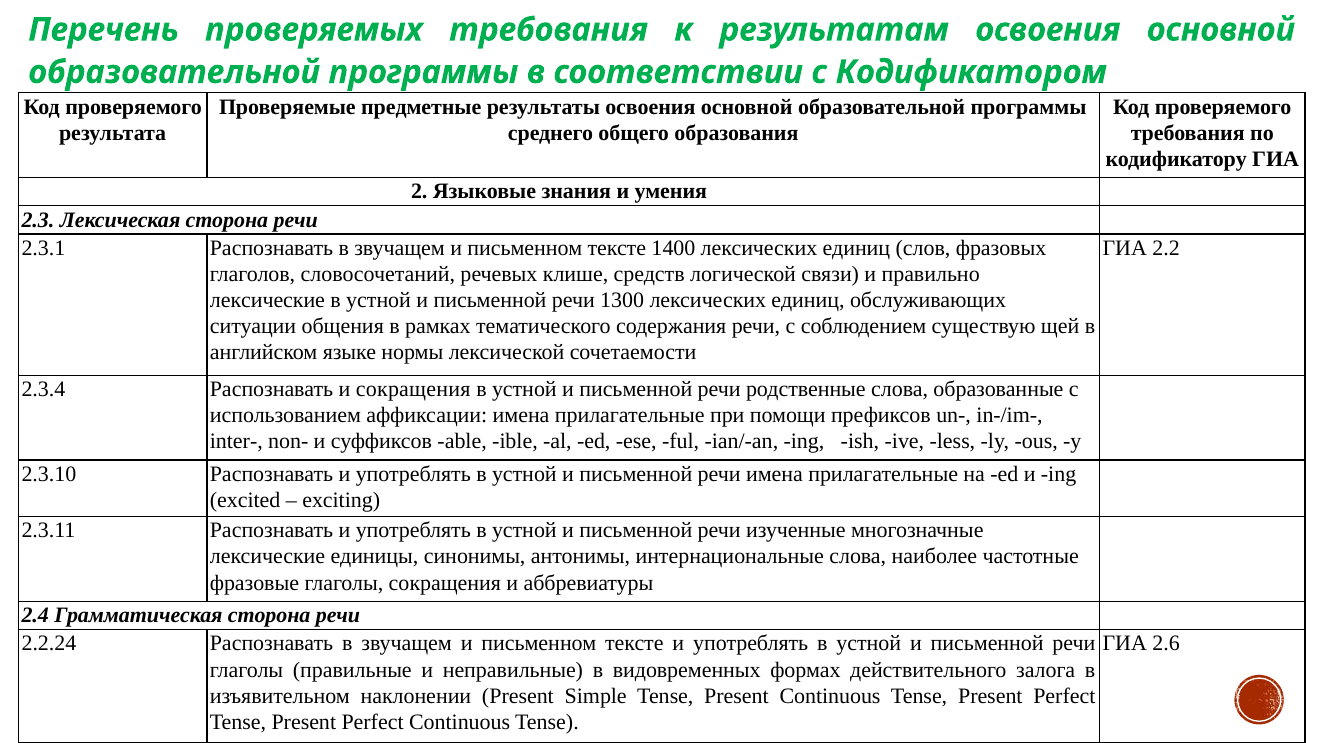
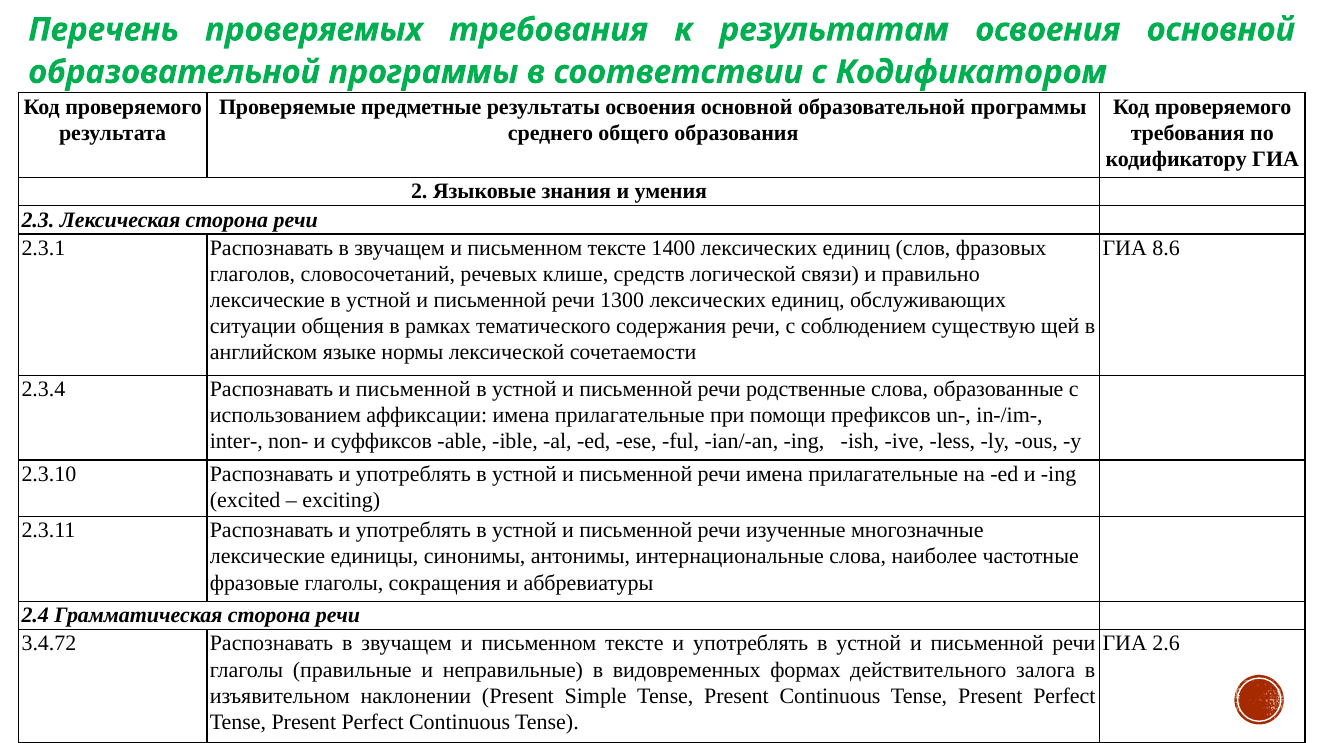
2.2: 2.2 -> 8.6 (1166, 248)
Распознавать и сокращения: сокращения -> письменной (413, 389)
2.2.24: 2.2.24 -> 3.4.72 (49, 643)
